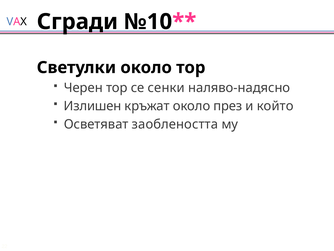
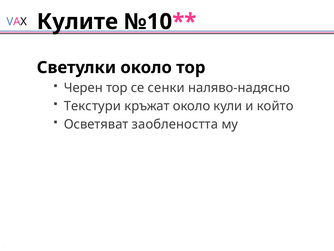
Сгради: Сгради -> Кулите (77, 22)
Излишен: Излишен -> Текстури (92, 106)
през: през -> кули (228, 106)
